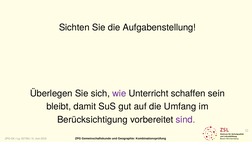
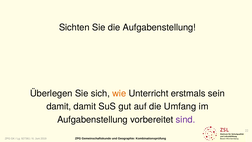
wie colour: purple -> orange (119, 93)
schaffen: schaffen -> erstmals (188, 93)
bleibt: bleibt -> damit (59, 106)
Berücksichtigung: Berücksichtigung -> Aufgabenstellung (92, 120)
